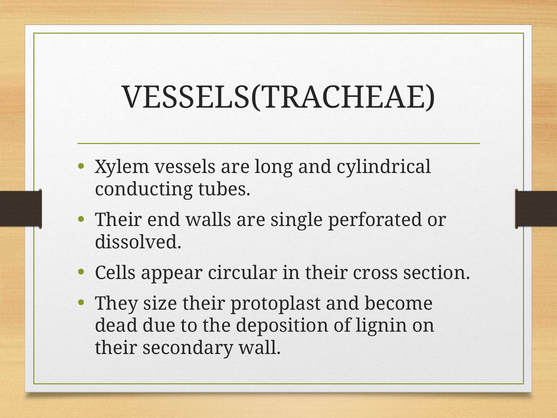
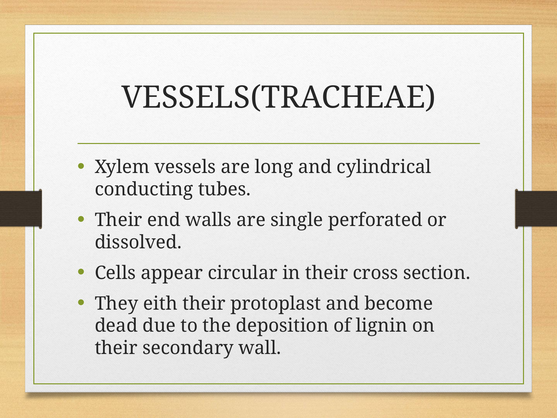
size: size -> eith (160, 303)
